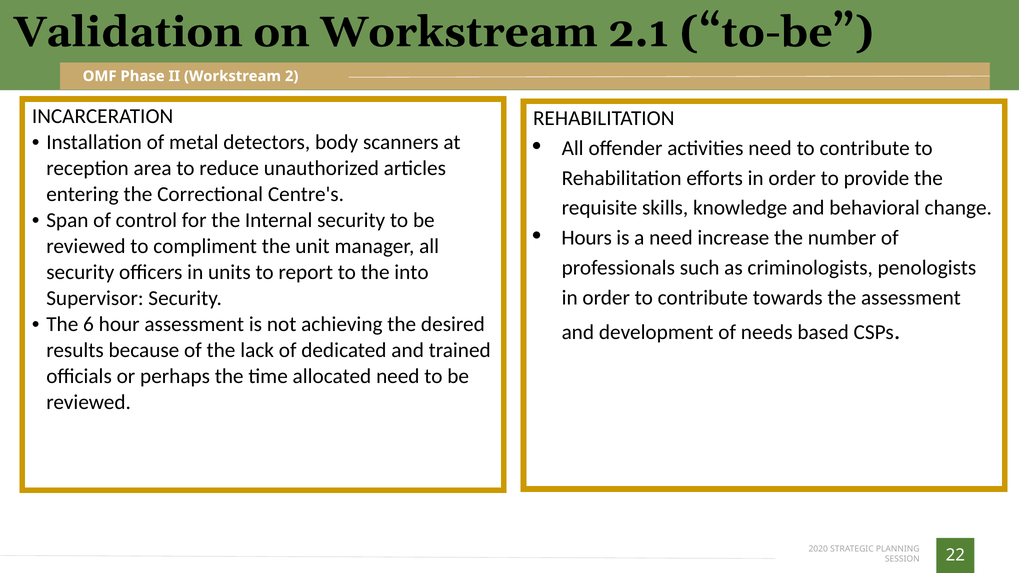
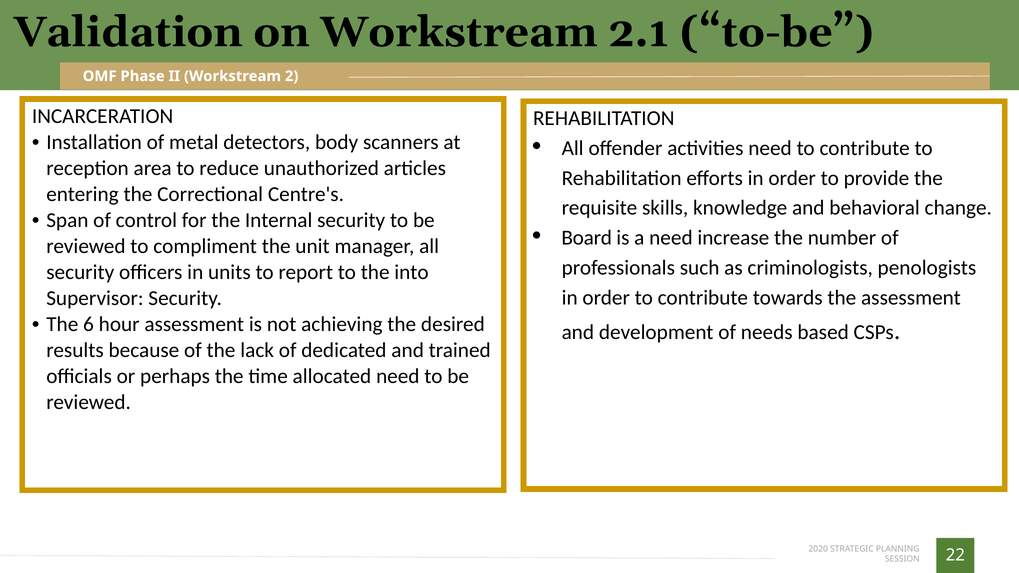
Hours: Hours -> Board (587, 238)
